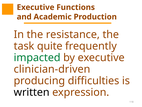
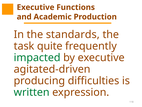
resistance: resistance -> standards (73, 34)
clinician-driven: clinician-driven -> agitated-driven (52, 69)
written colour: black -> green (32, 92)
